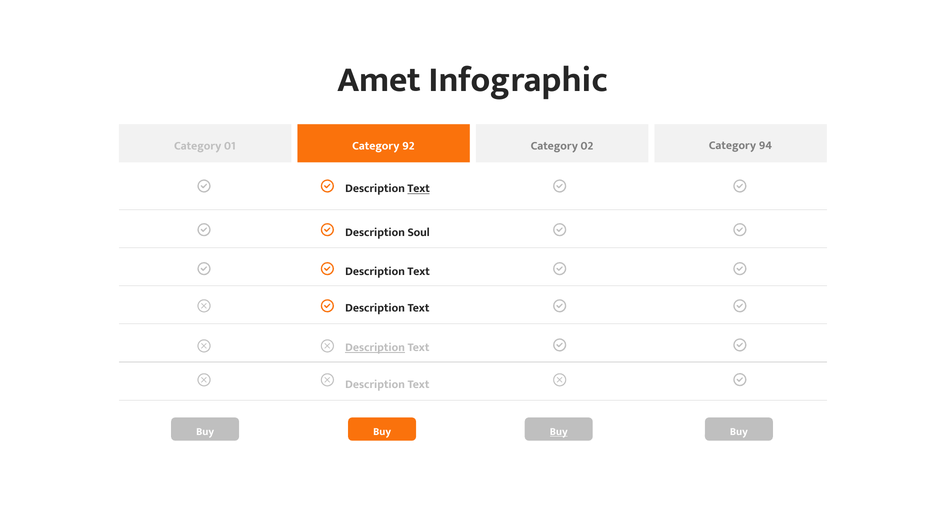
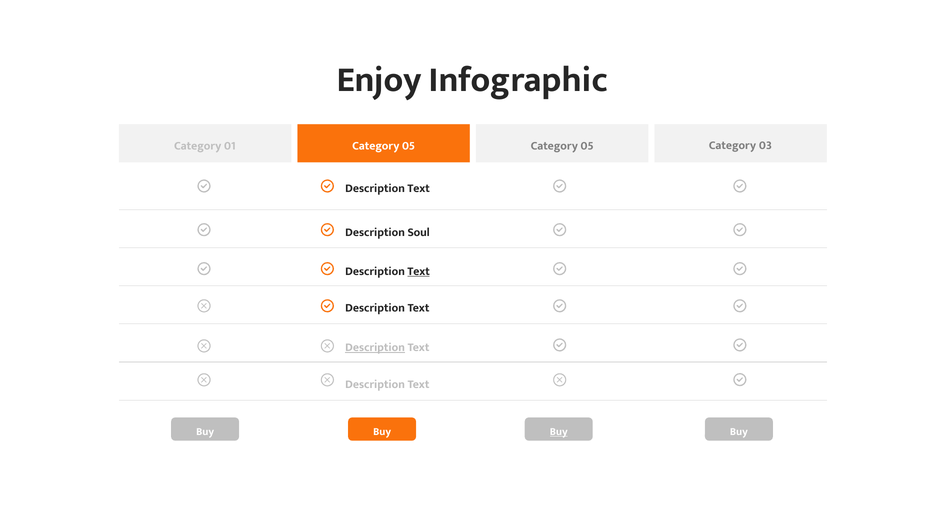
Amet: Amet -> Enjoy (379, 80)
01 Category 92: 92 -> 05 (409, 146)
02: 02 -> 05 (587, 146)
94: 94 -> 03 (765, 145)
Text underline: present -> none (419, 189)
Text underline: none -> present (419, 271)
